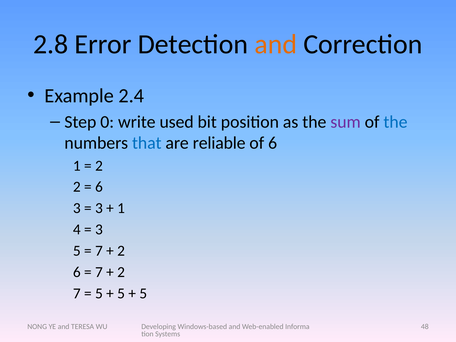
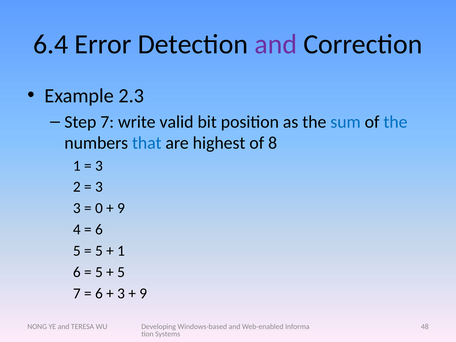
2.8: 2.8 -> 6.4 (51, 44)
and colour: orange -> purple (276, 44)
2.4: 2.4 -> 2.3 (131, 96)
Step 0: 0 -> 7 (107, 122)
used: used -> valid (177, 122)
sum colour: purple -> blue (346, 122)
reliable: reliable -> highest (219, 143)
of 6: 6 -> 8 (273, 143)
2: 2 -> 3 (99, 166)
6: 6 -> 3 (99, 187)
3: 3 -> 0 (99, 208)
1: 1 -> 9 (121, 208)
3: 3 -> 6 (99, 229)
7: 7 -> 5 (99, 251)
2: 2 -> 1 (121, 251)
7: 7 -> 5 (99, 272)
2: 2 -> 5 (121, 272)
5: 5 -> 6 (99, 293)
5: 5 -> 3 (121, 293)
5: 5 -> 9 (143, 293)
